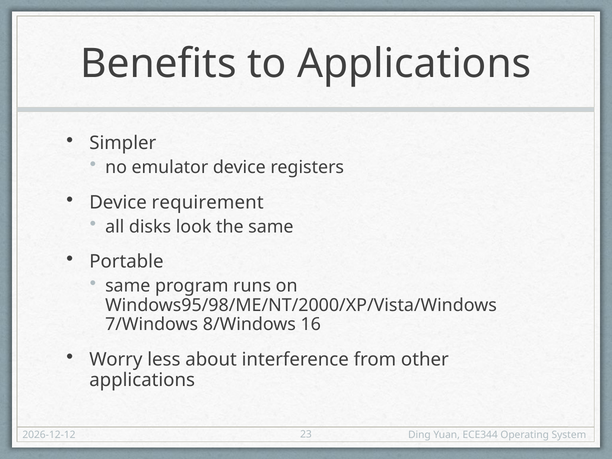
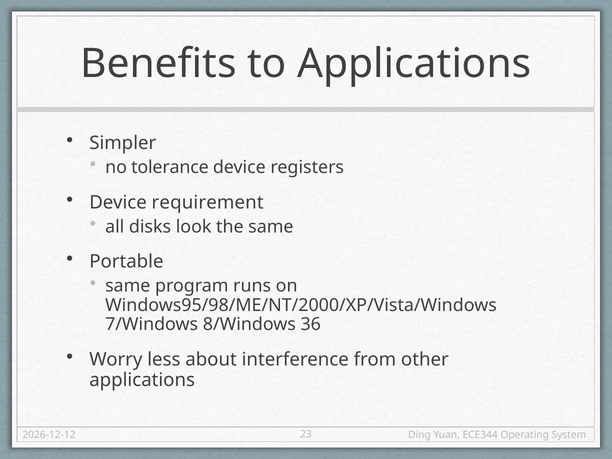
emulator: emulator -> tolerance (170, 167)
16: 16 -> 36 (311, 325)
